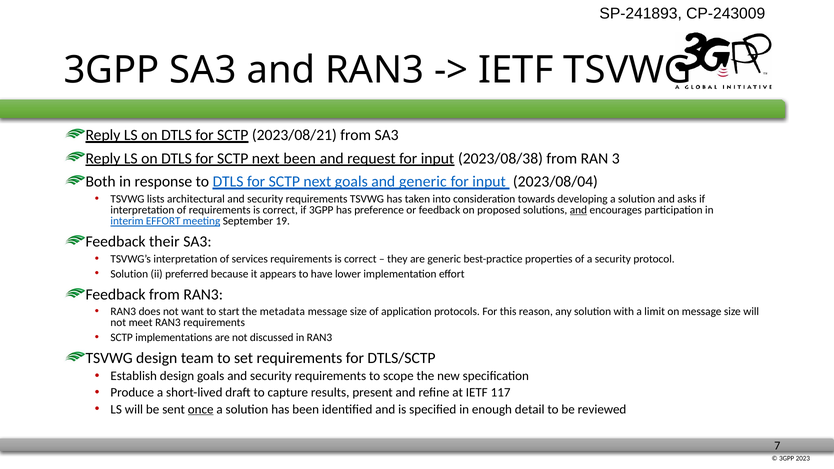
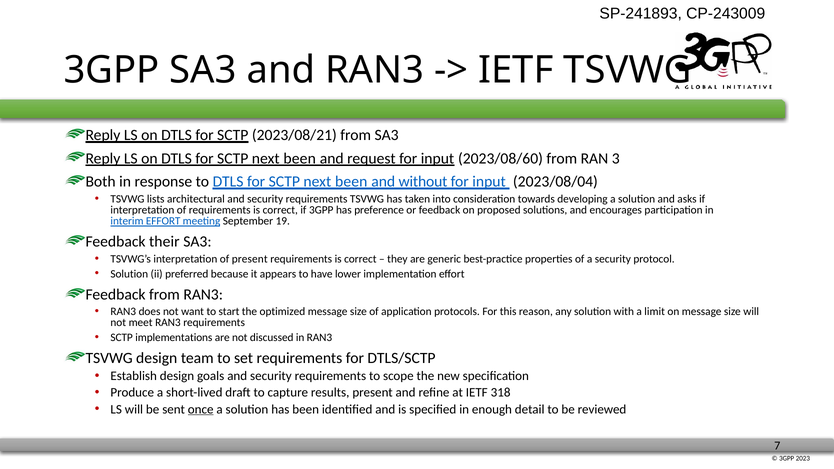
2023/08/38: 2023/08/38 -> 2023/08/60 (500, 158)
goals: goals -> been (351, 182)
and generic: generic -> without (423, 182)
and underline: present -> none (578, 210)
of services: services -> present (250, 259)
metadata: metadata -> optimized (282, 312)
117: 117 -> 318 (501, 393)
